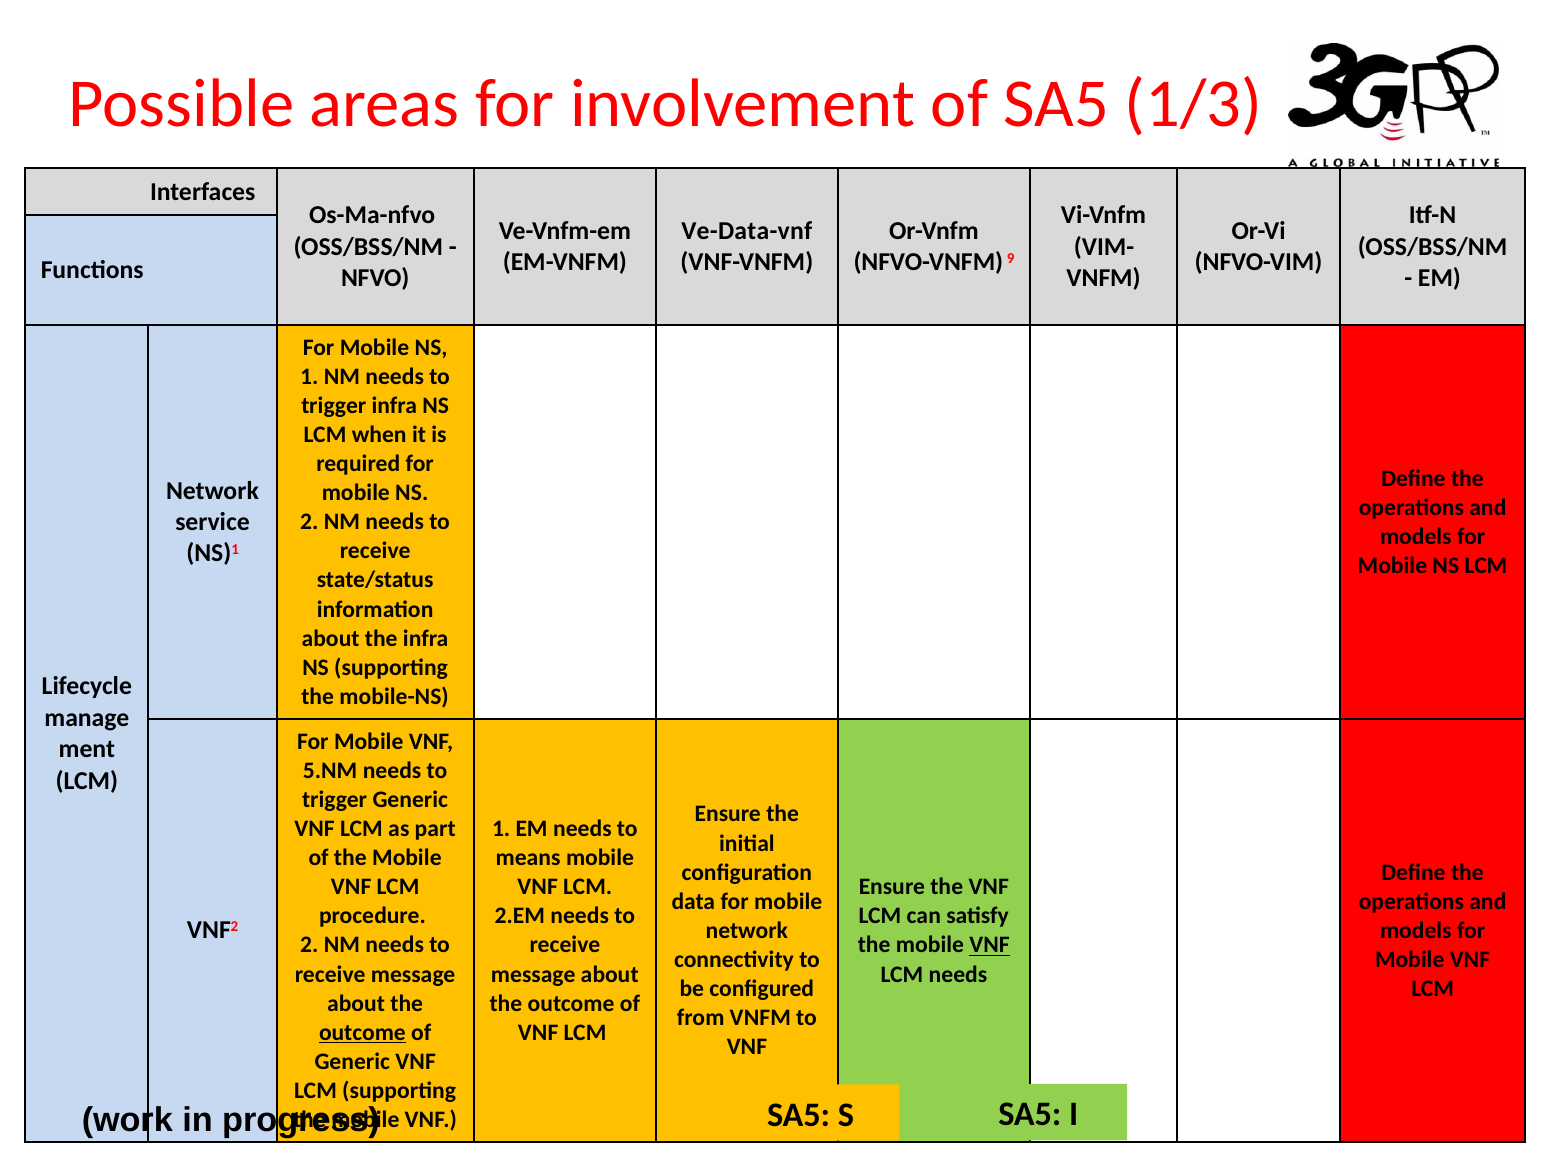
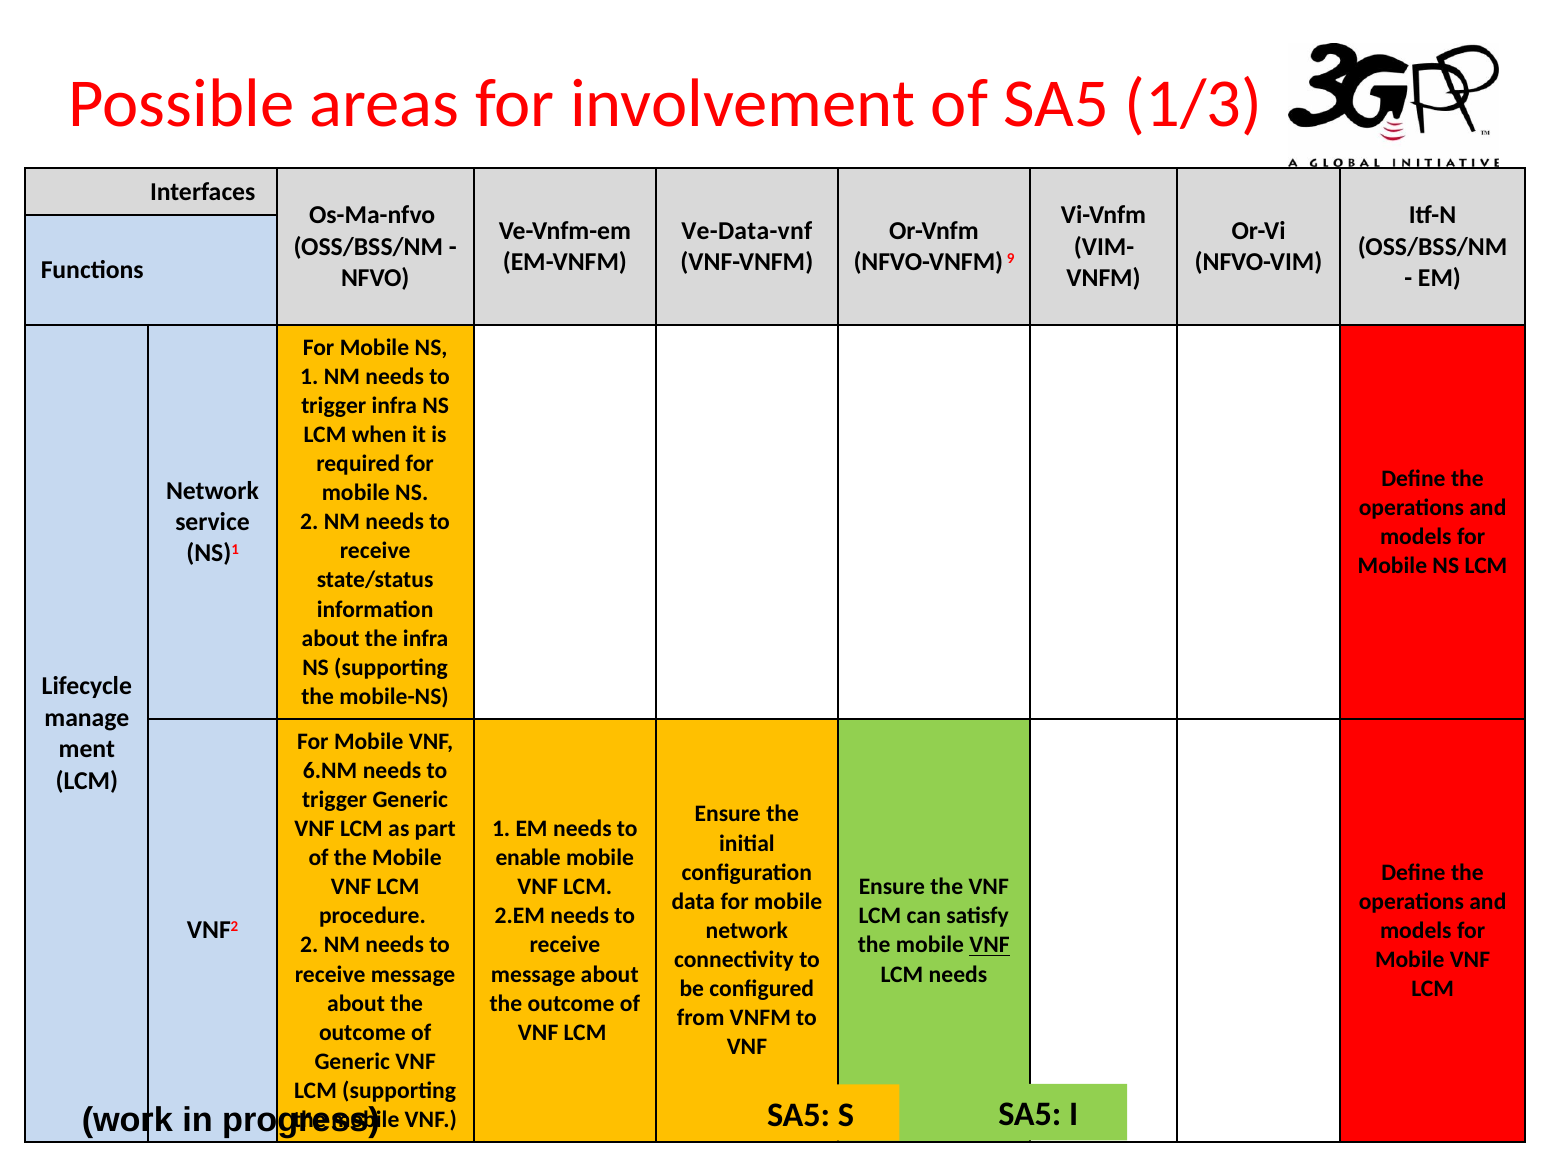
5.NM: 5.NM -> 6.NM (330, 770)
means: means -> enable (528, 858)
outcome underline: present -> none (362, 1032)
